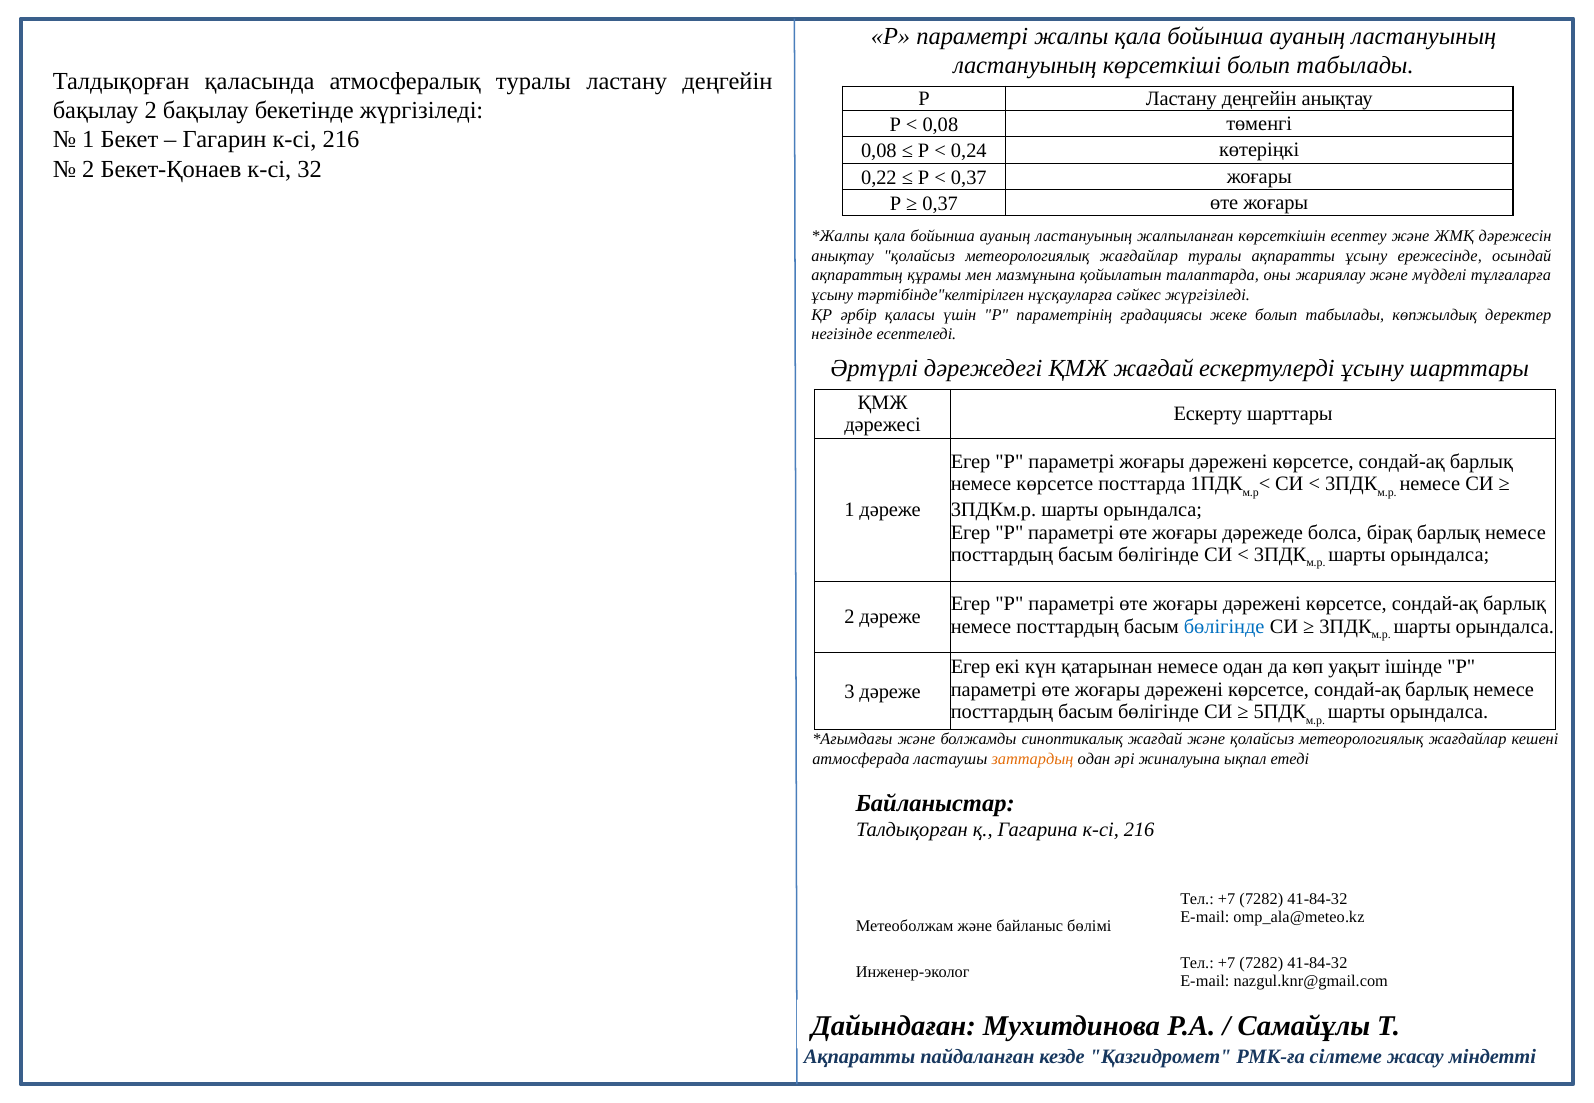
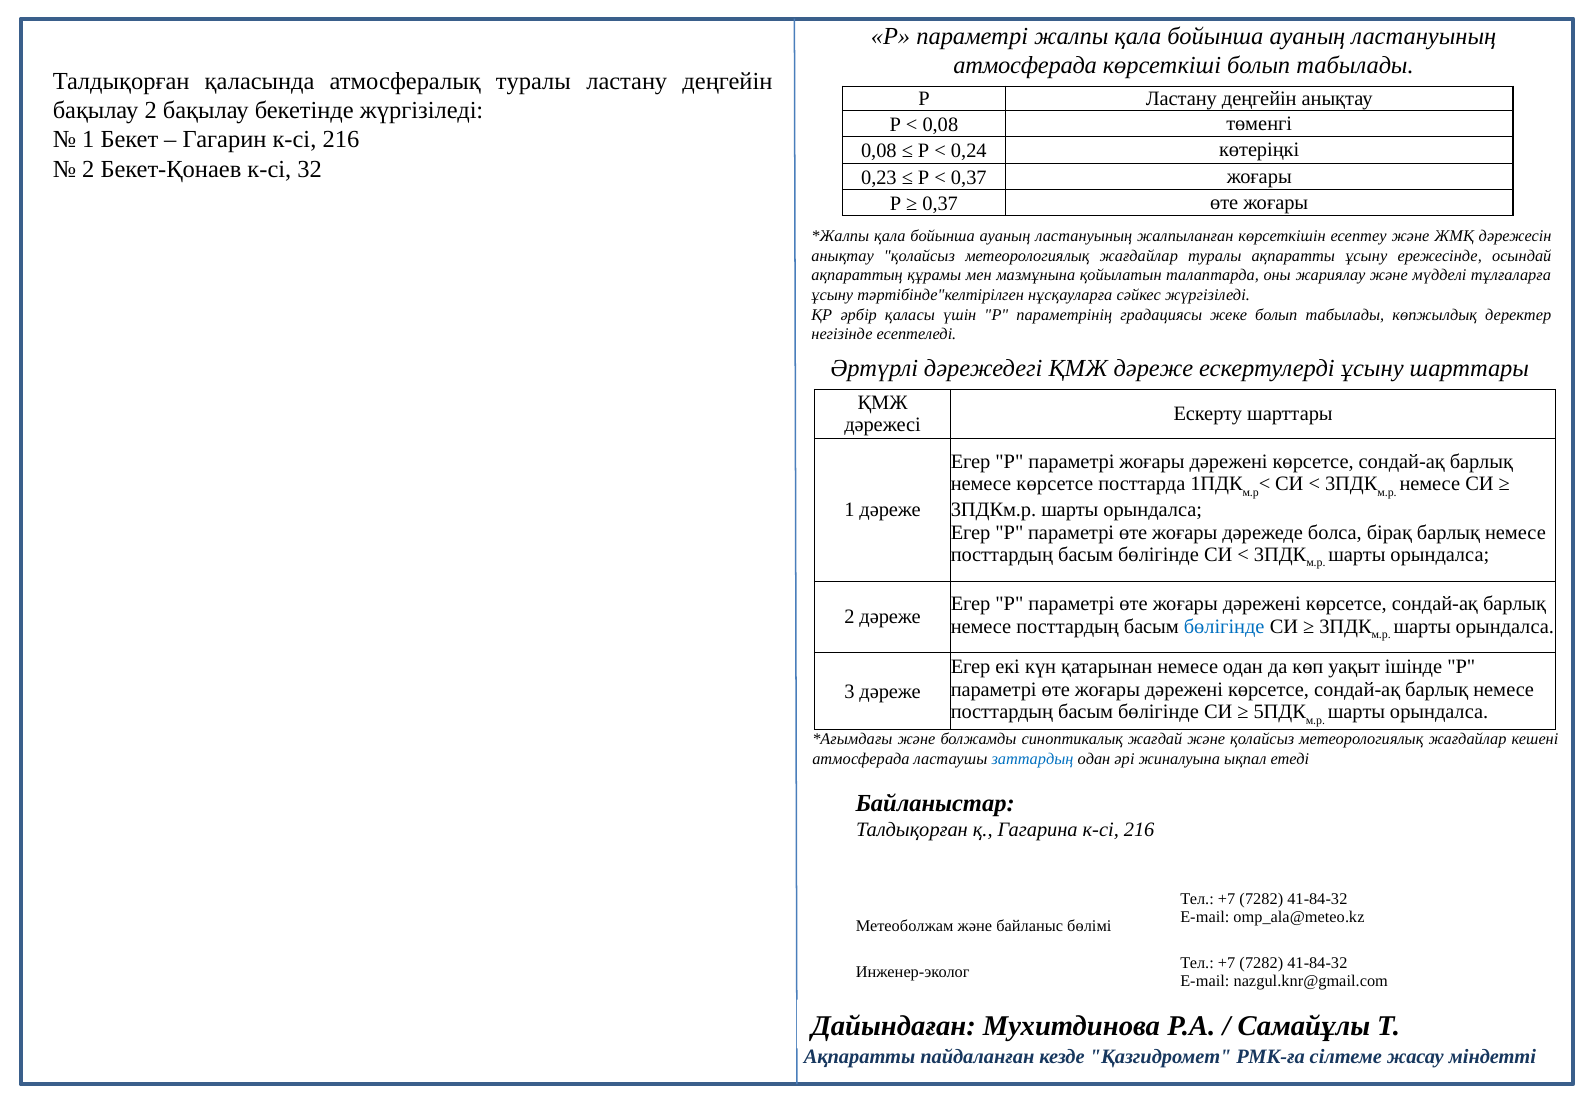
ластануының: ластануының -> атмосферада (1025, 65)
0,22: 0,22 -> 0,23 (879, 177)
ҚМЖ жағдай: жағдай -> дәреже (1153, 369)
заттардың colour: orange -> blue (1033, 759)
